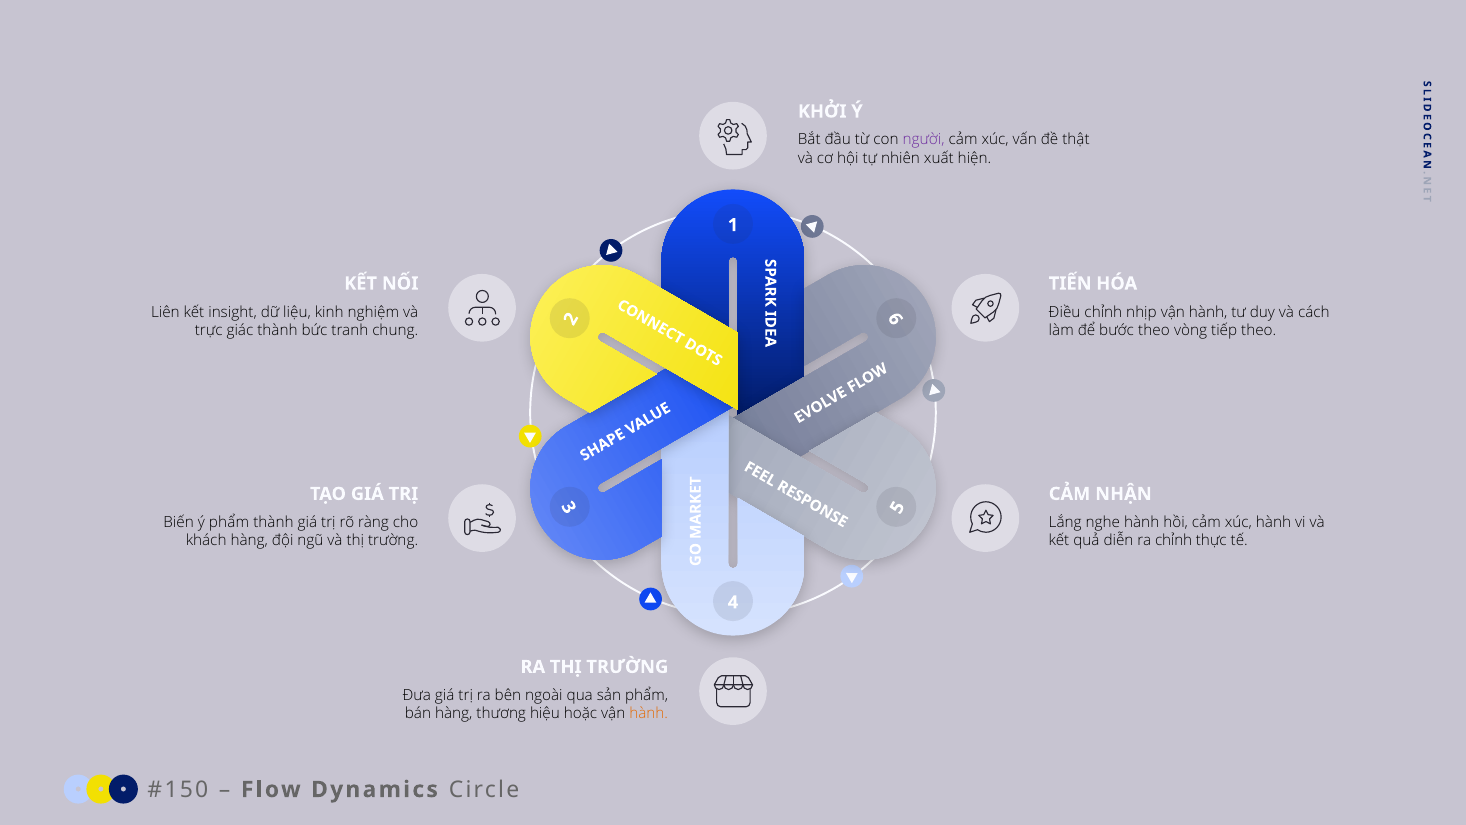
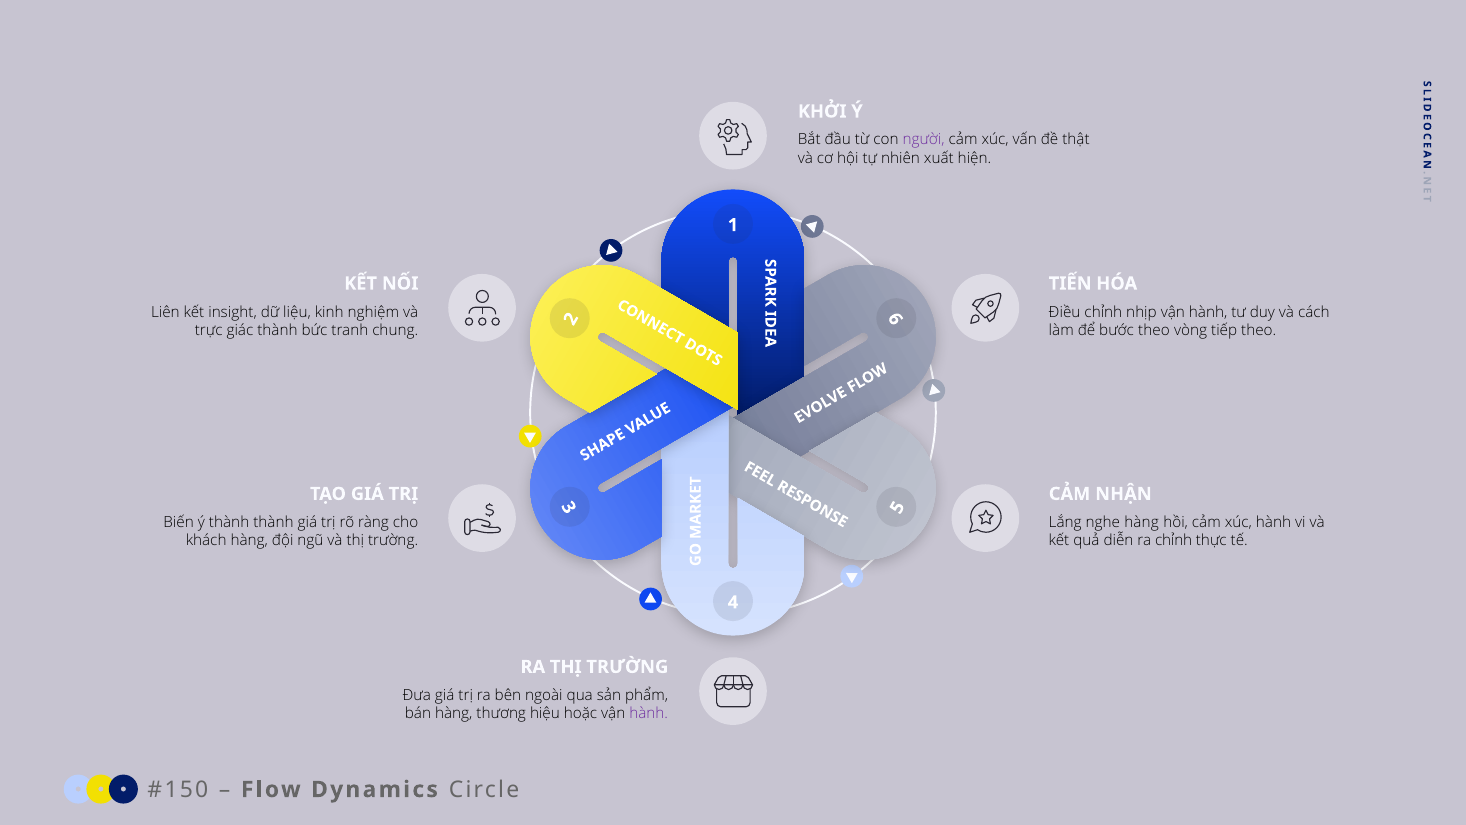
ý phẩm: phẩm -> thành (229, 522)
nghe hành: hành -> hàng (1142, 522)
hành colour: orange -> purple (649, 713)
